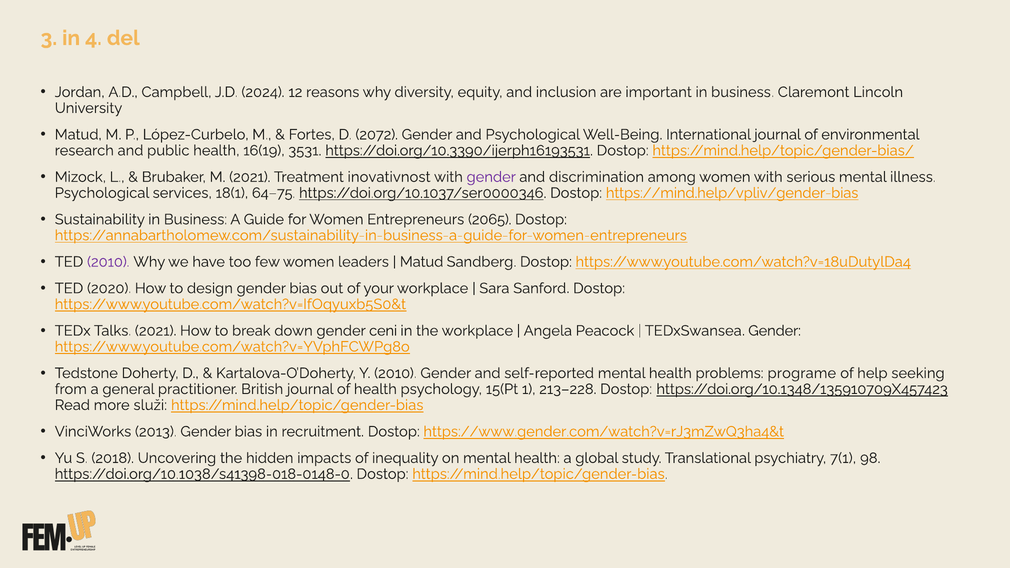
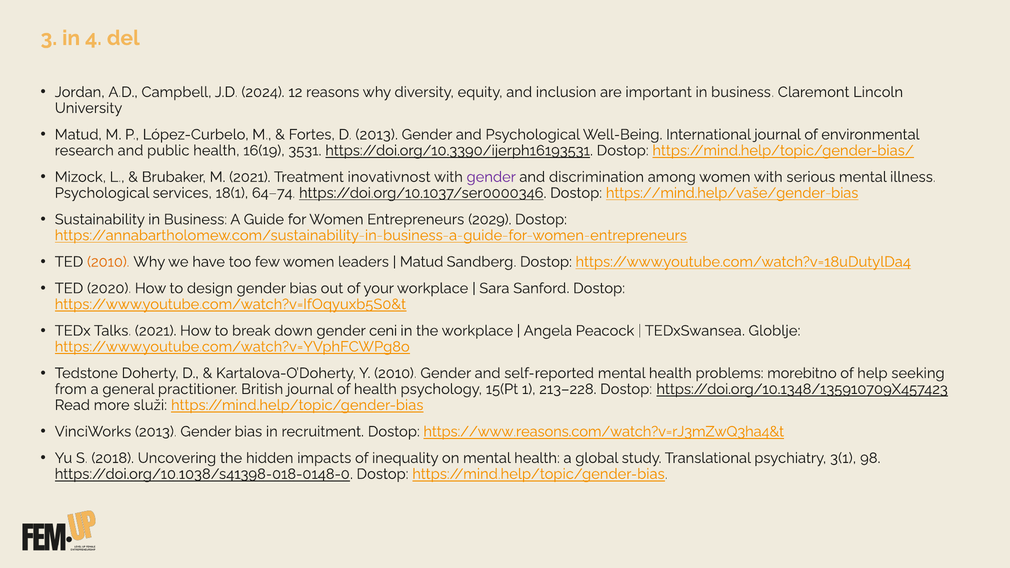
D 2072: 2072 -> 2013 (377, 135)
64–75: 64–75 -> 64–74 (274, 193)
https://mind.help/vpliv/gender-bias: https://mind.help/vpliv/gender-bias -> https://mind.help/vaše/gender-bias (732, 193)
2065: 2065 -> 2029 (490, 219)
2010 colour: purple -> orange (108, 262)
TEDxSwansea Gender: Gender -> Globlje (774, 331)
programe: programe -> morebitno (802, 373)
https://www.gender.com/watch?v=rJ3mZwQ3ha4&t: https://www.gender.com/watch?v=rJ3mZwQ3ha4&t -> https://www.reasons.com/watch?v=rJ3mZwQ3ha4&t (604, 432)
7(1: 7(1 -> 3(1 (843, 458)
